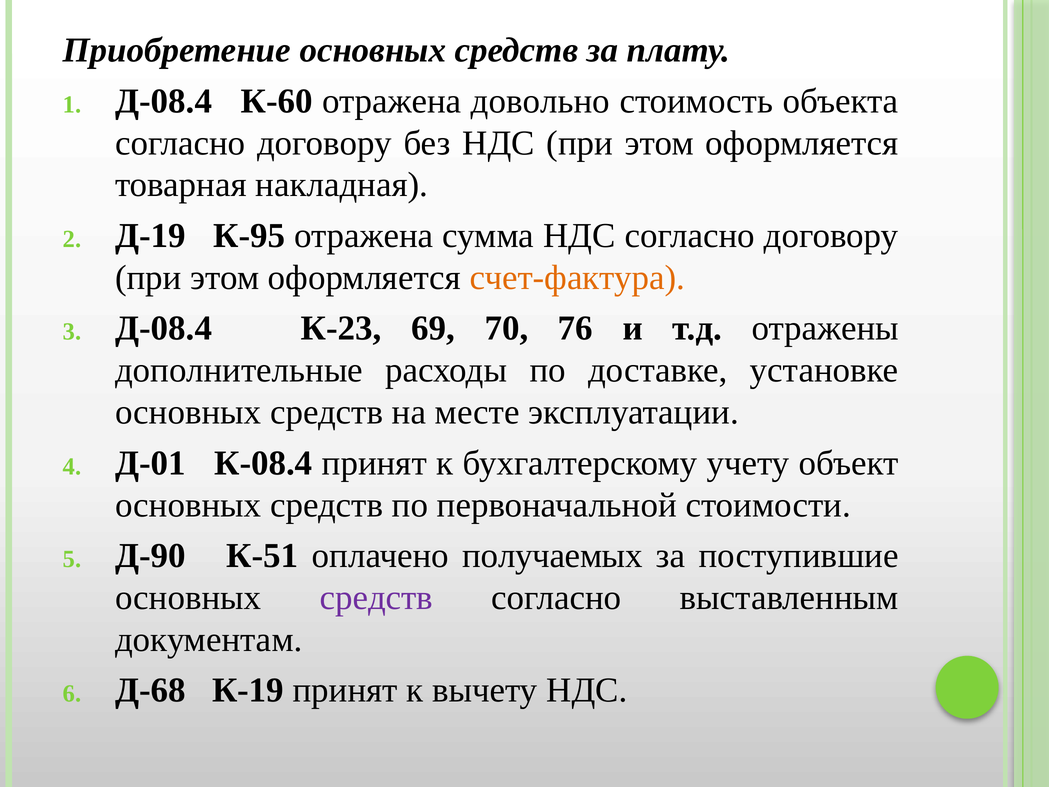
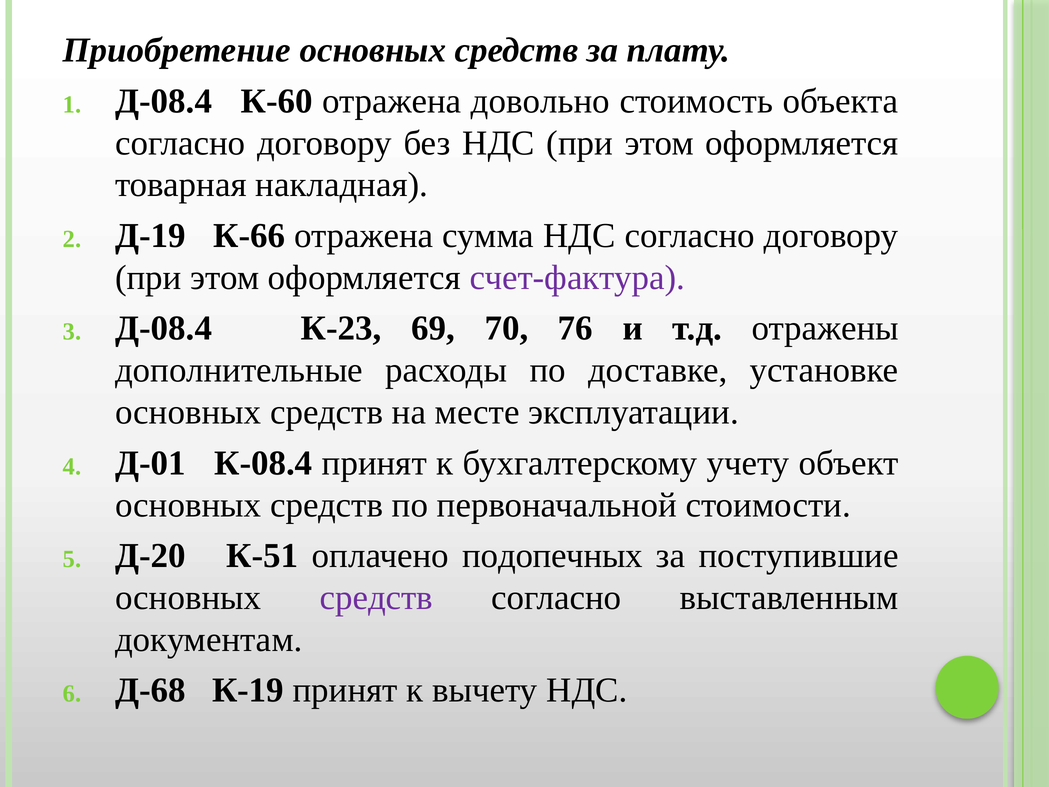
К-95: К-95 -> К-66 (249, 236)
счет-фактура colour: orange -> purple (577, 278)
Д-90: Д-90 -> Д-20 (151, 556)
получаемых: получаемых -> подопечных (553, 556)
